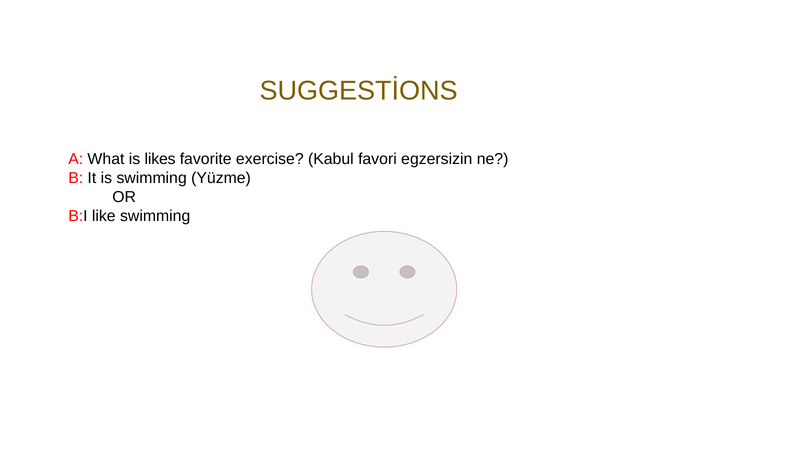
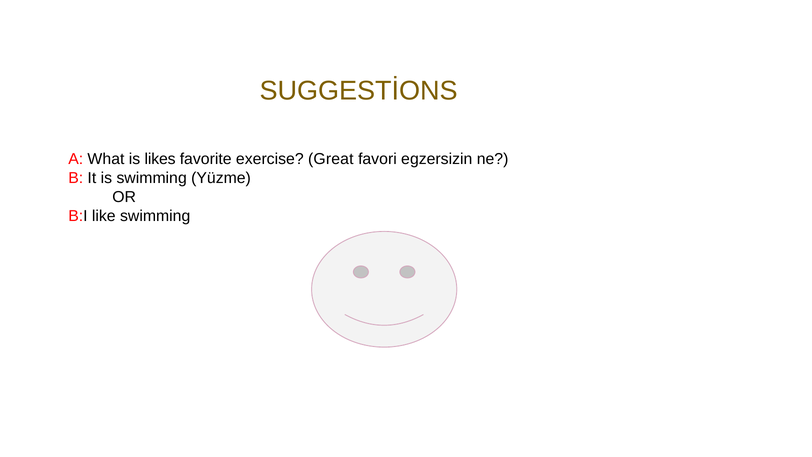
Kabul: Kabul -> Great (331, 159)
